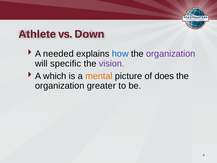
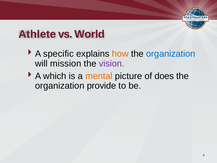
Down: Down -> World (90, 34)
needed: needed -> specific (58, 54)
how colour: blue -> orange (120, 54)
organization colour: purple -> blue (171, 54)
specific: specific -> mission (66, 63)
greater: greater -> provide (101, 86)
